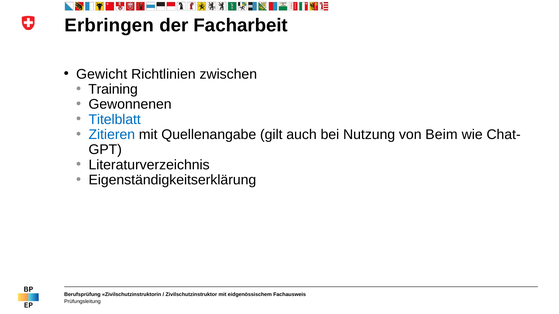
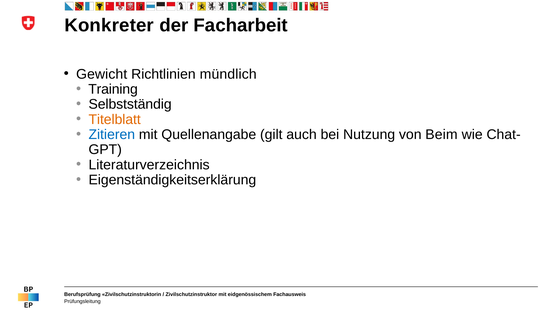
Erbringen: Erbringen -> Konkreter (109, 25)
zwischen: zwischen -> mündlich (228, 74)
Gewonnenen: Gewonnenen -> Selbstständig (130, 104)
Titelblatt colour: blue -> orange (115, 120)
